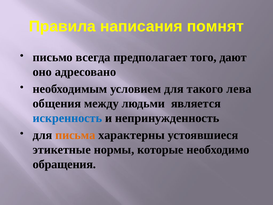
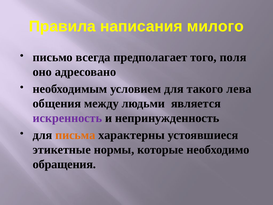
помнят: помнят -> милого (215, 26)
дают: дают -> поля (233, 57)
искренность colour: blue -> purple (67, 118)
